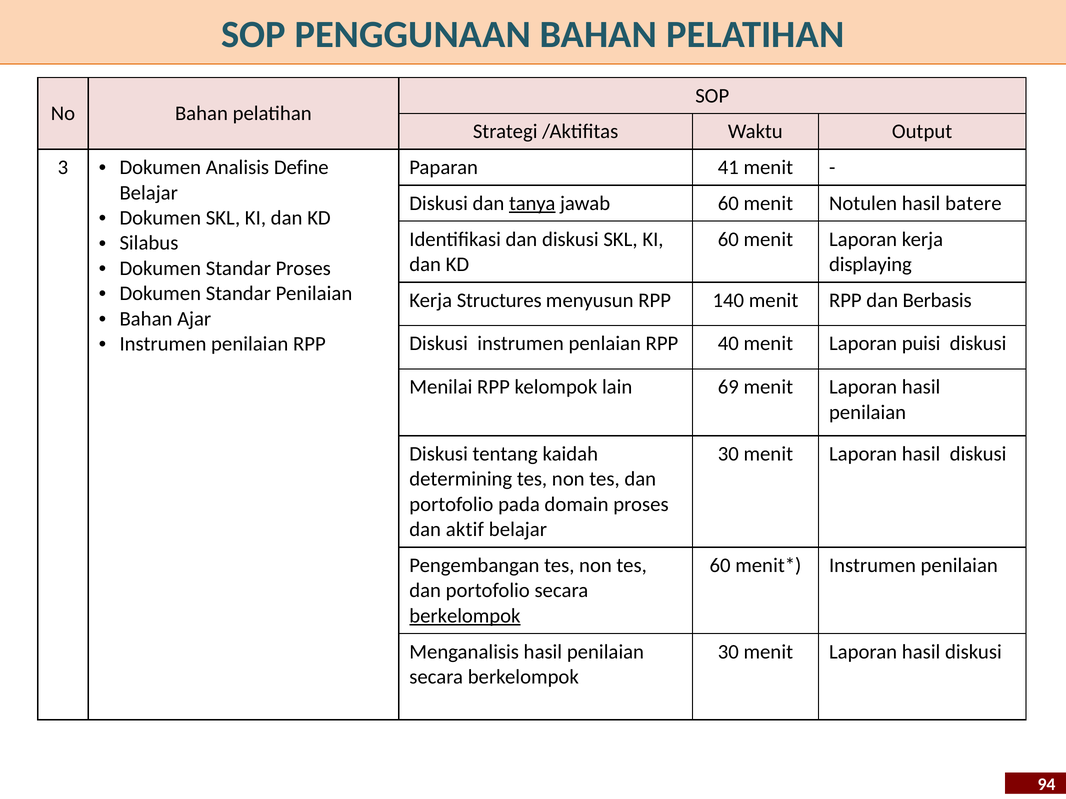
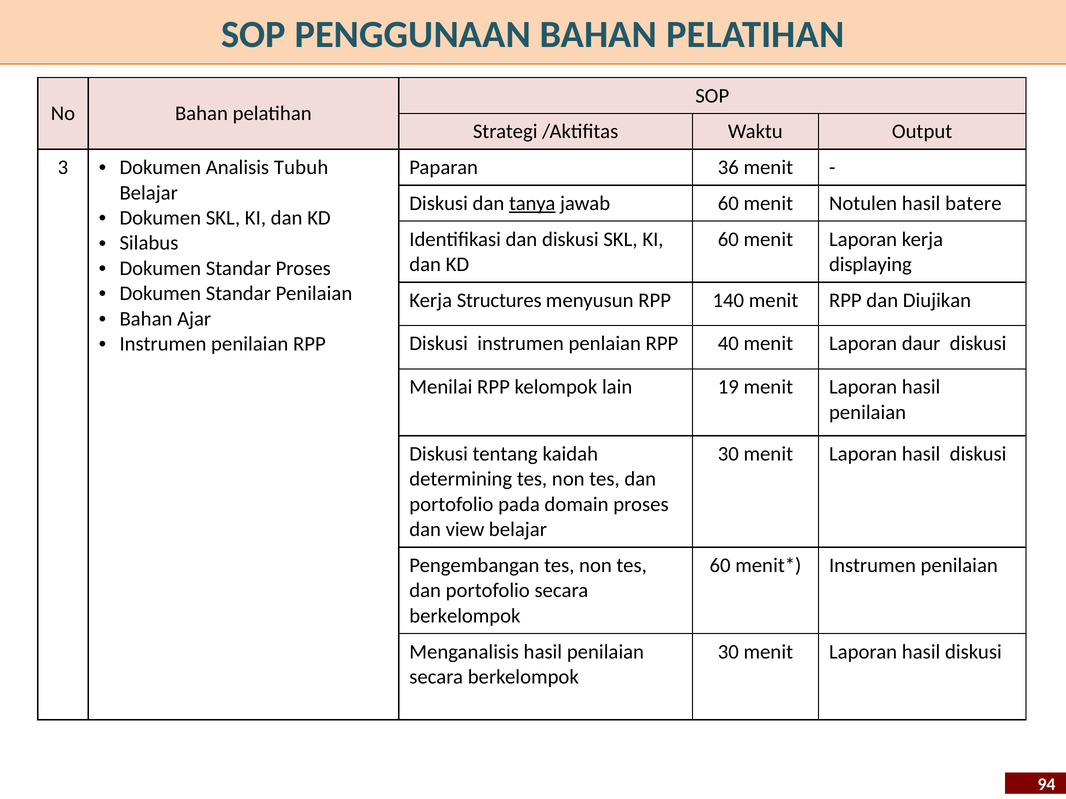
Define: Define -> Tubuh (301, 168)
41: 41 -> 36 (728, 168)
Berbasis: Berbasis -> Diujikan (937, 301)
puisi: puisi -> daur (921, 344)
69: 69 -> 19 (728, 387)
aktif: aktif -> view (465, 530)
berkelompok underline: present -> none (465, 616)
